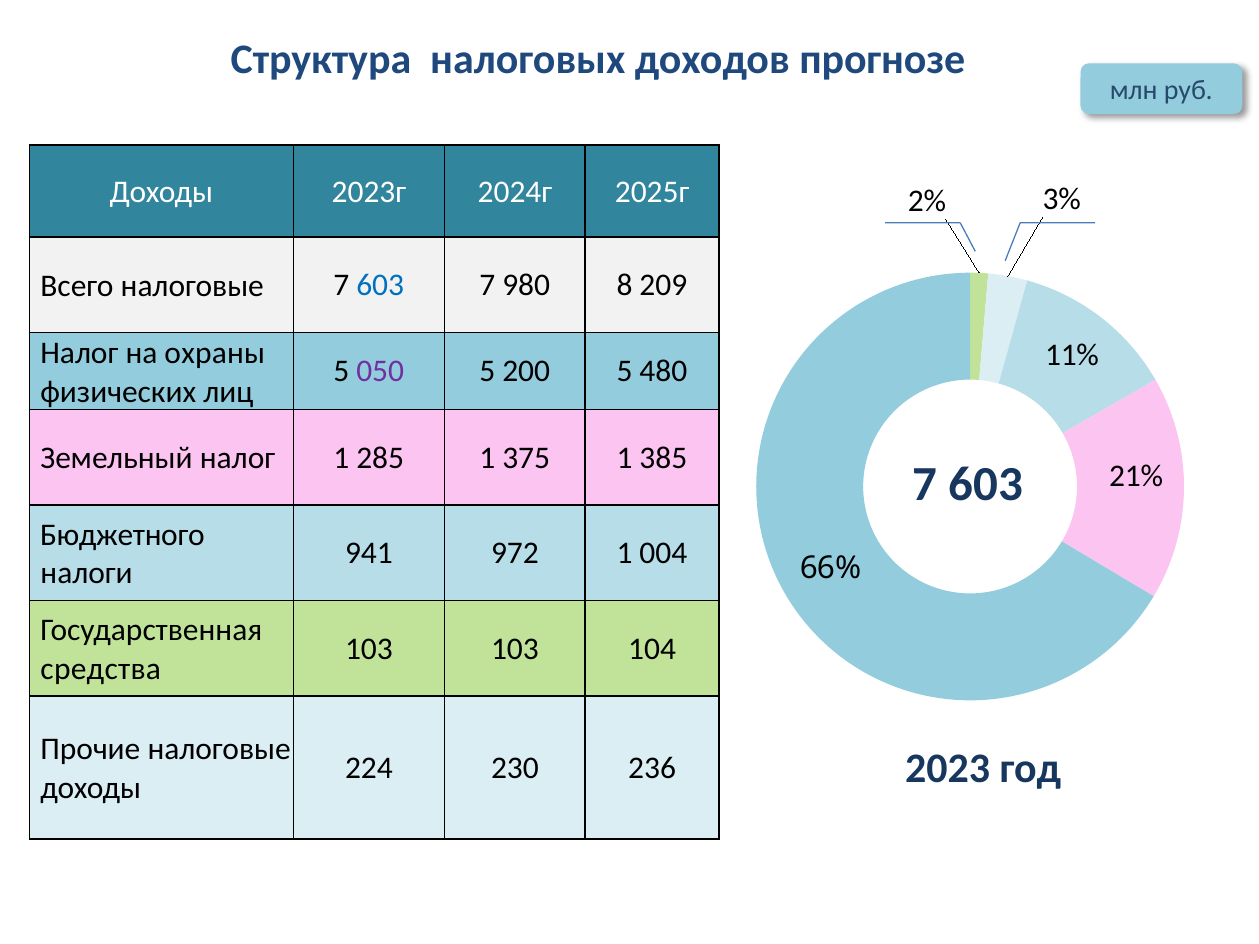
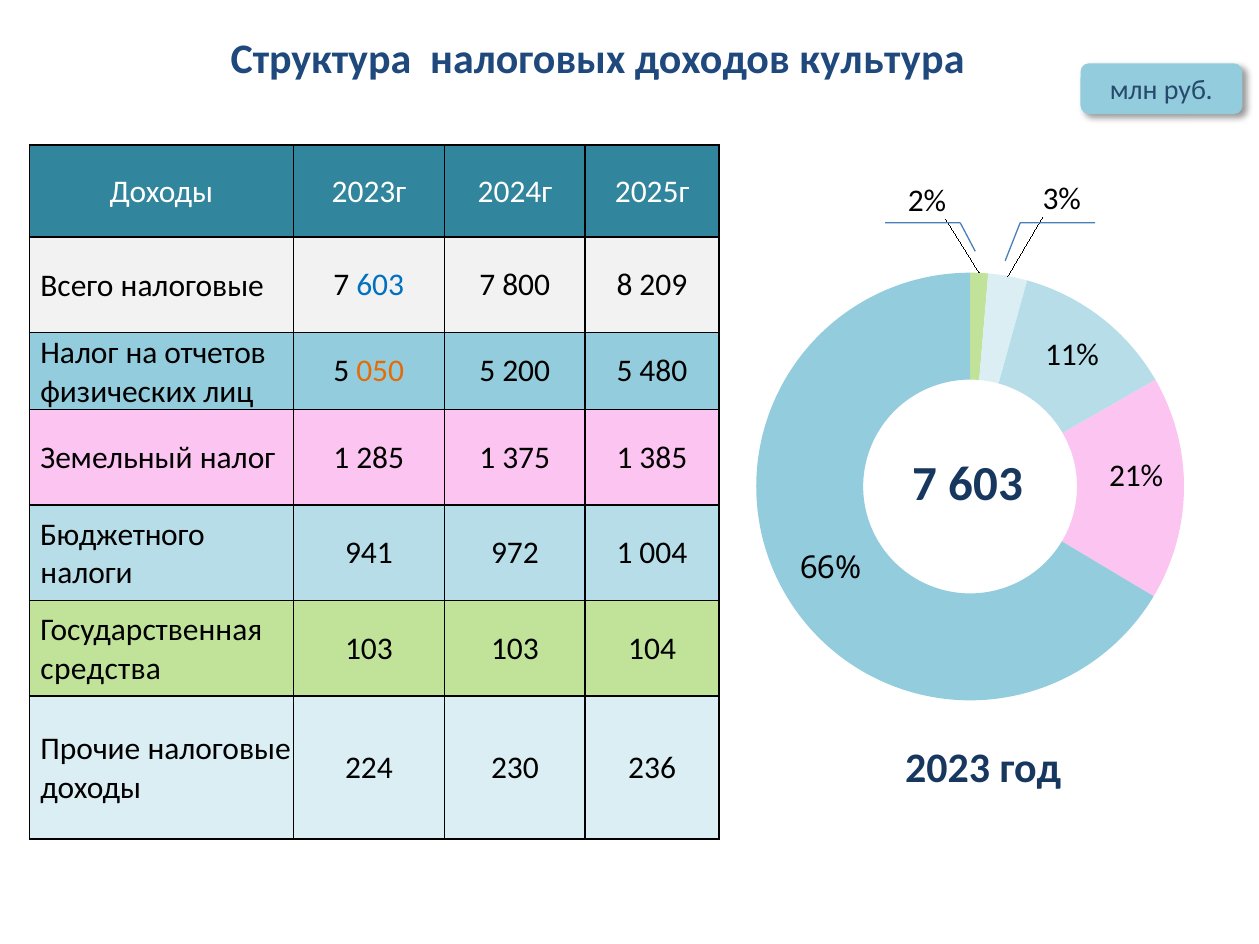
прогнозе: прогнозе -> культура (882, 60)
980: 980 -> 800 (526, 285)
охраны: охраны -> отчетов (215, 354)
050 colour: purple -> orange (380, 372)
